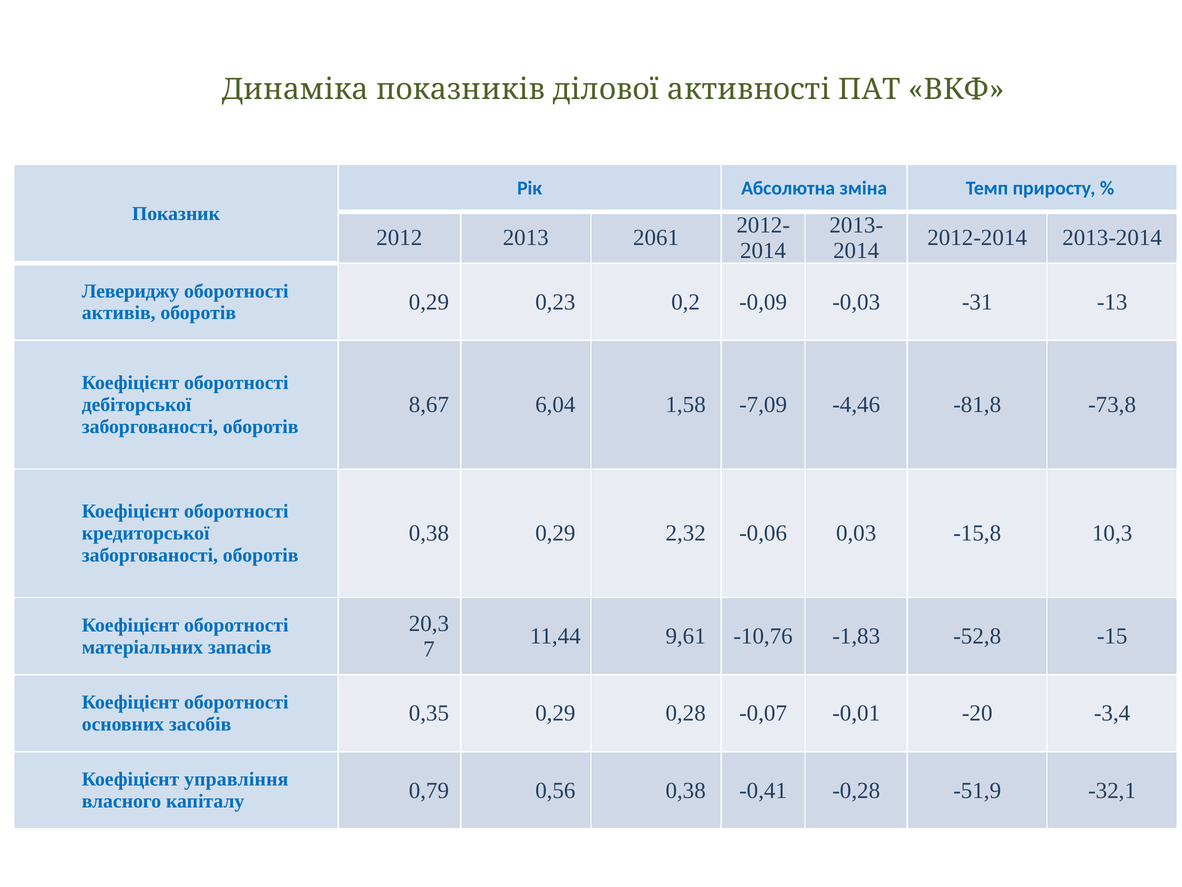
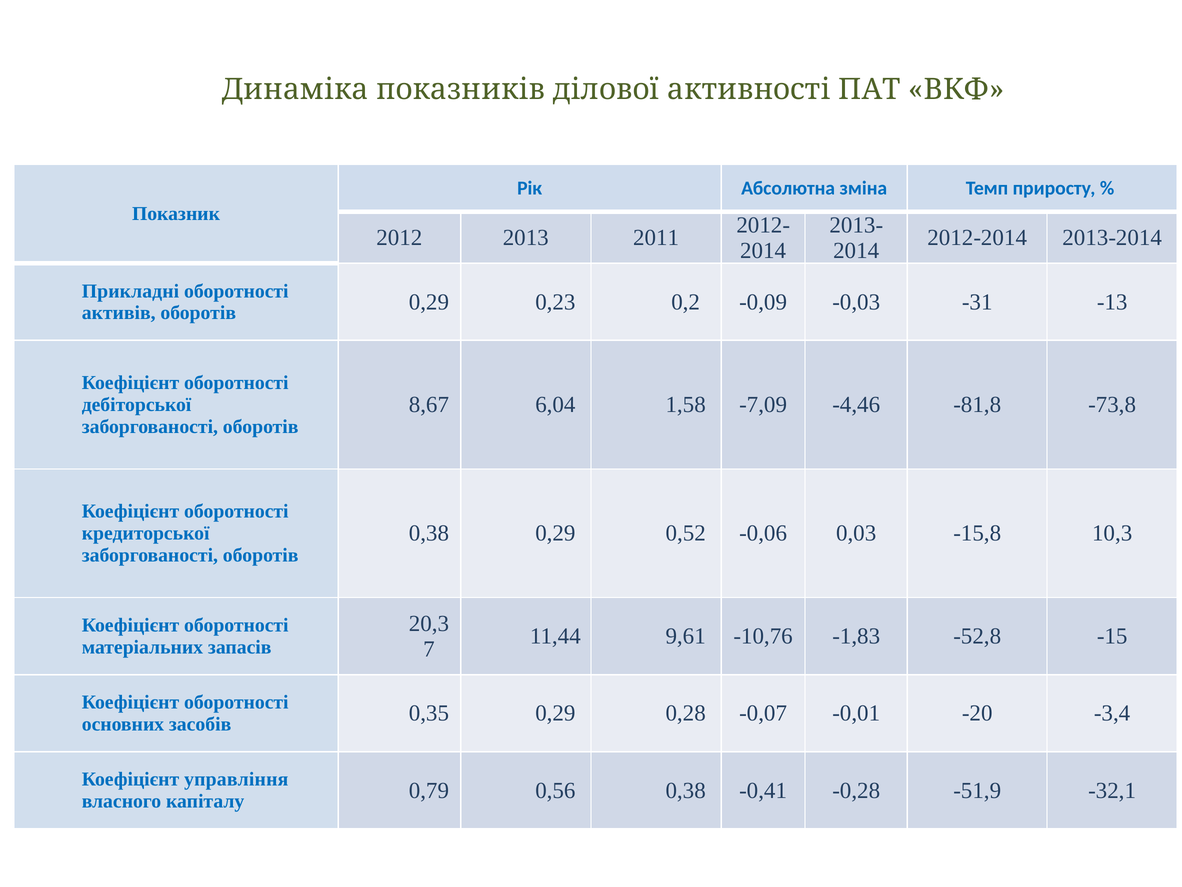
2061: 2061 -> 2011 (656, 238)
Левериджу: Левериджу -> Прикладні (130, 291)
2,32: 2,32 -> 0,52 (686, 533)
